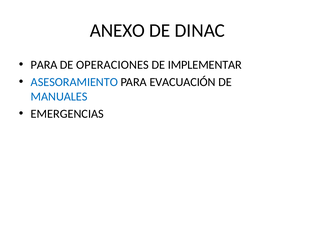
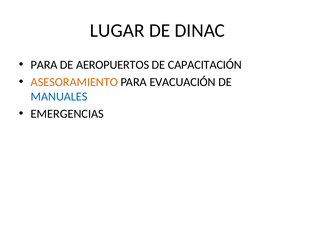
ANEXO: ANEXO -> LUGAR (117, 30)
OPERACIONES: OPERACIONES -> AEROPUERTOS (113, 65)
IMPLEMENTAR: IMPLEMENTAR -> CAPACITACIÓN (205, 65)
ASESORAMIENTO colour: blue -> orange (74, 82)
